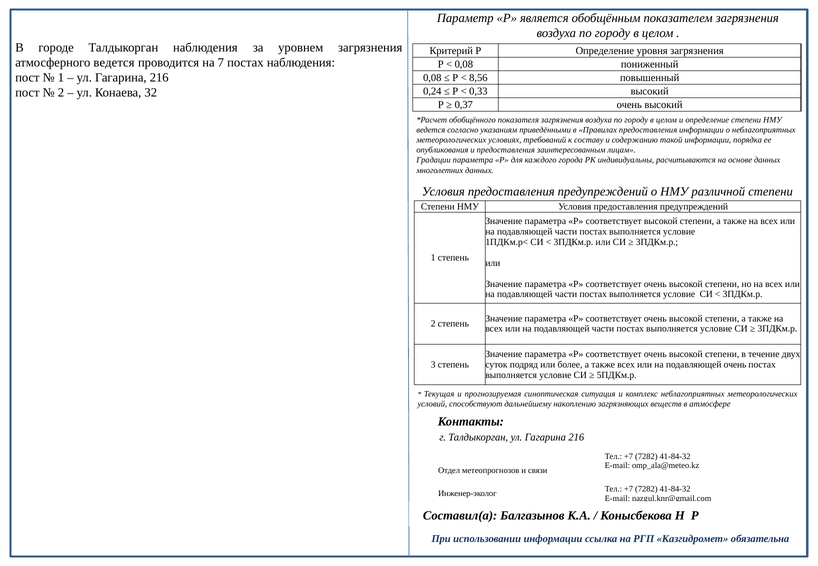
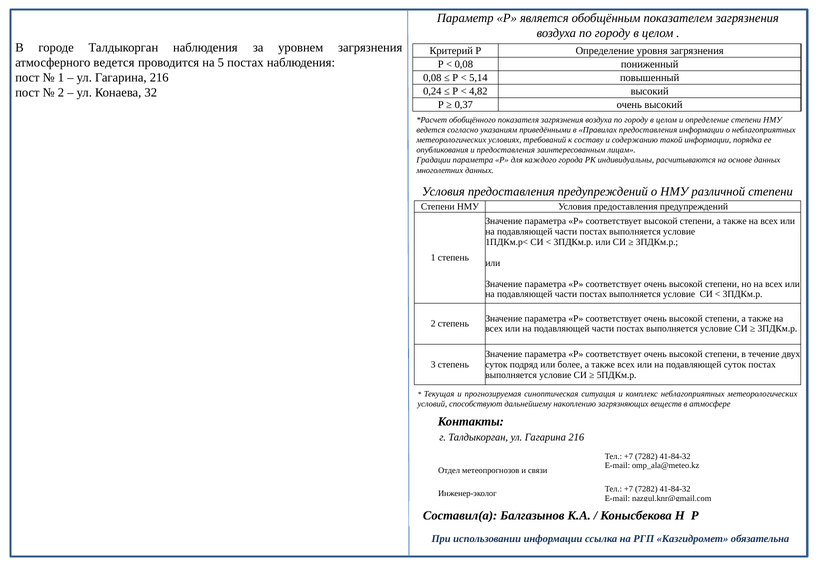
7: 7 -> 5 (221, 63)
8,56: 8,56 -> 5,14 (478, 78)
0,33: 0,33 -> 4,82 (478, 91)
подавляющей очень: очень -> суток (735, 365)
